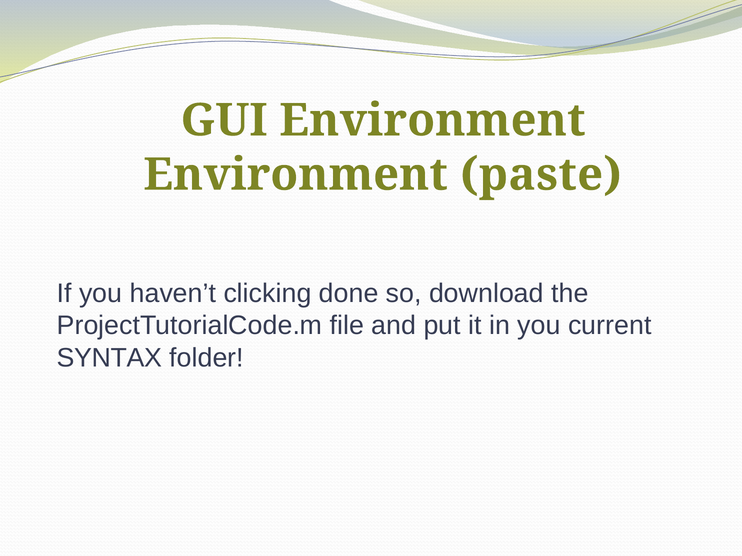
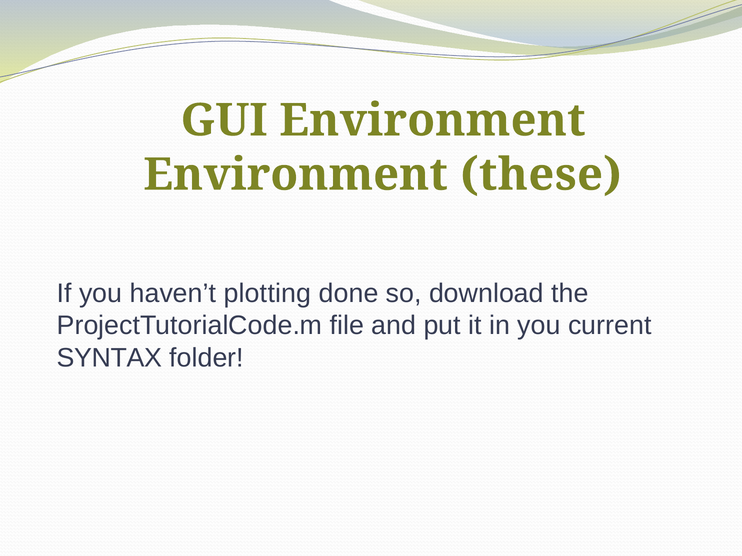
paste: paste -> these (541, 175)
clicking: clicking -> plotting (267, 294)
